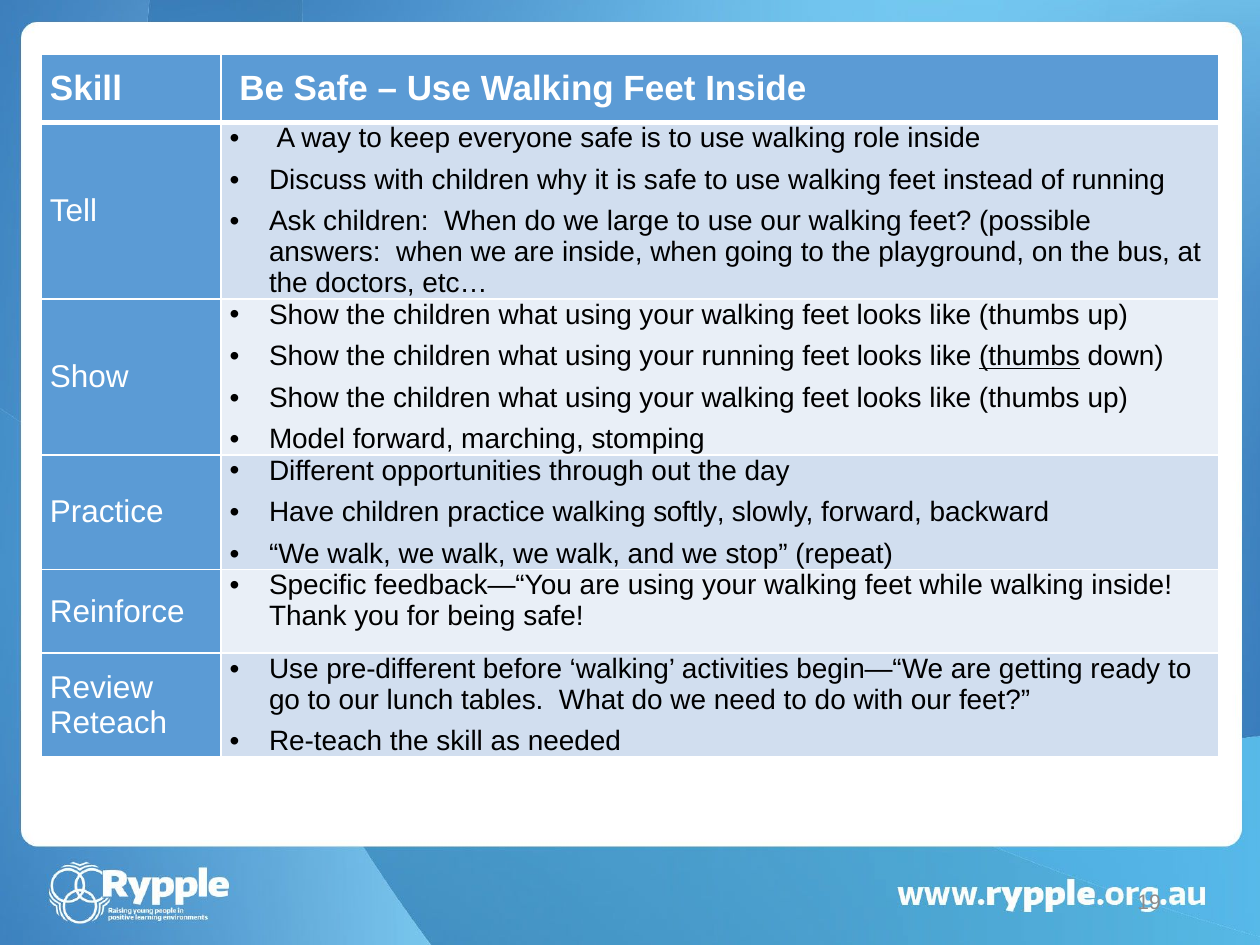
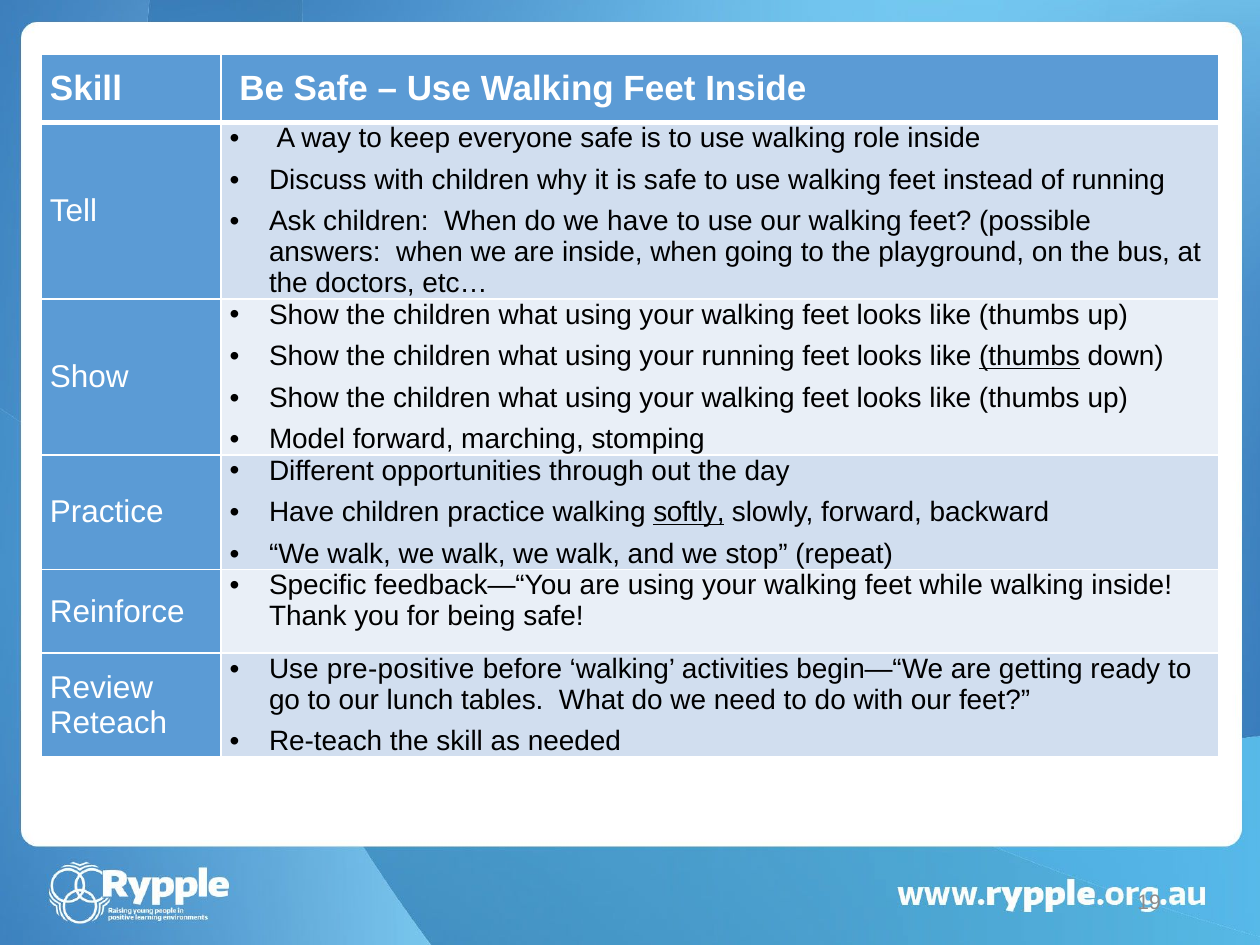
we large: large -> have (638, 221)
softly underline: none -> present (689, 512)
pre-different: pre-different -> pre-positive (401, 669)
